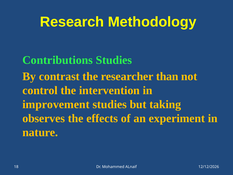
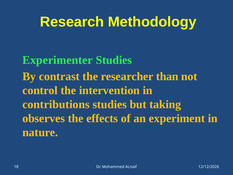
Contributions: Contributions -> Experimenter (58, 60)
improvement: improvement -> contributions (56, 104)
